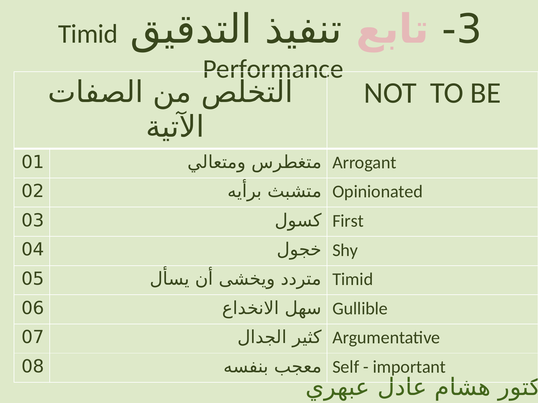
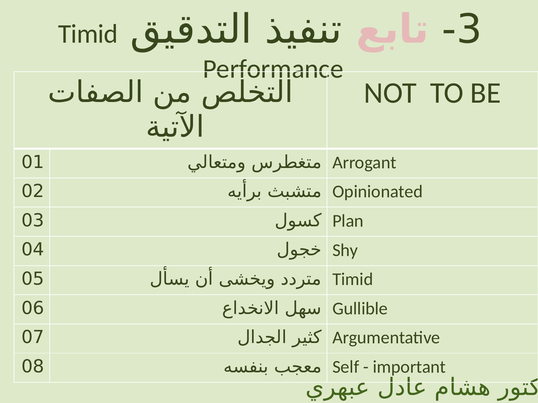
First: First -> Plan (348, 221)
